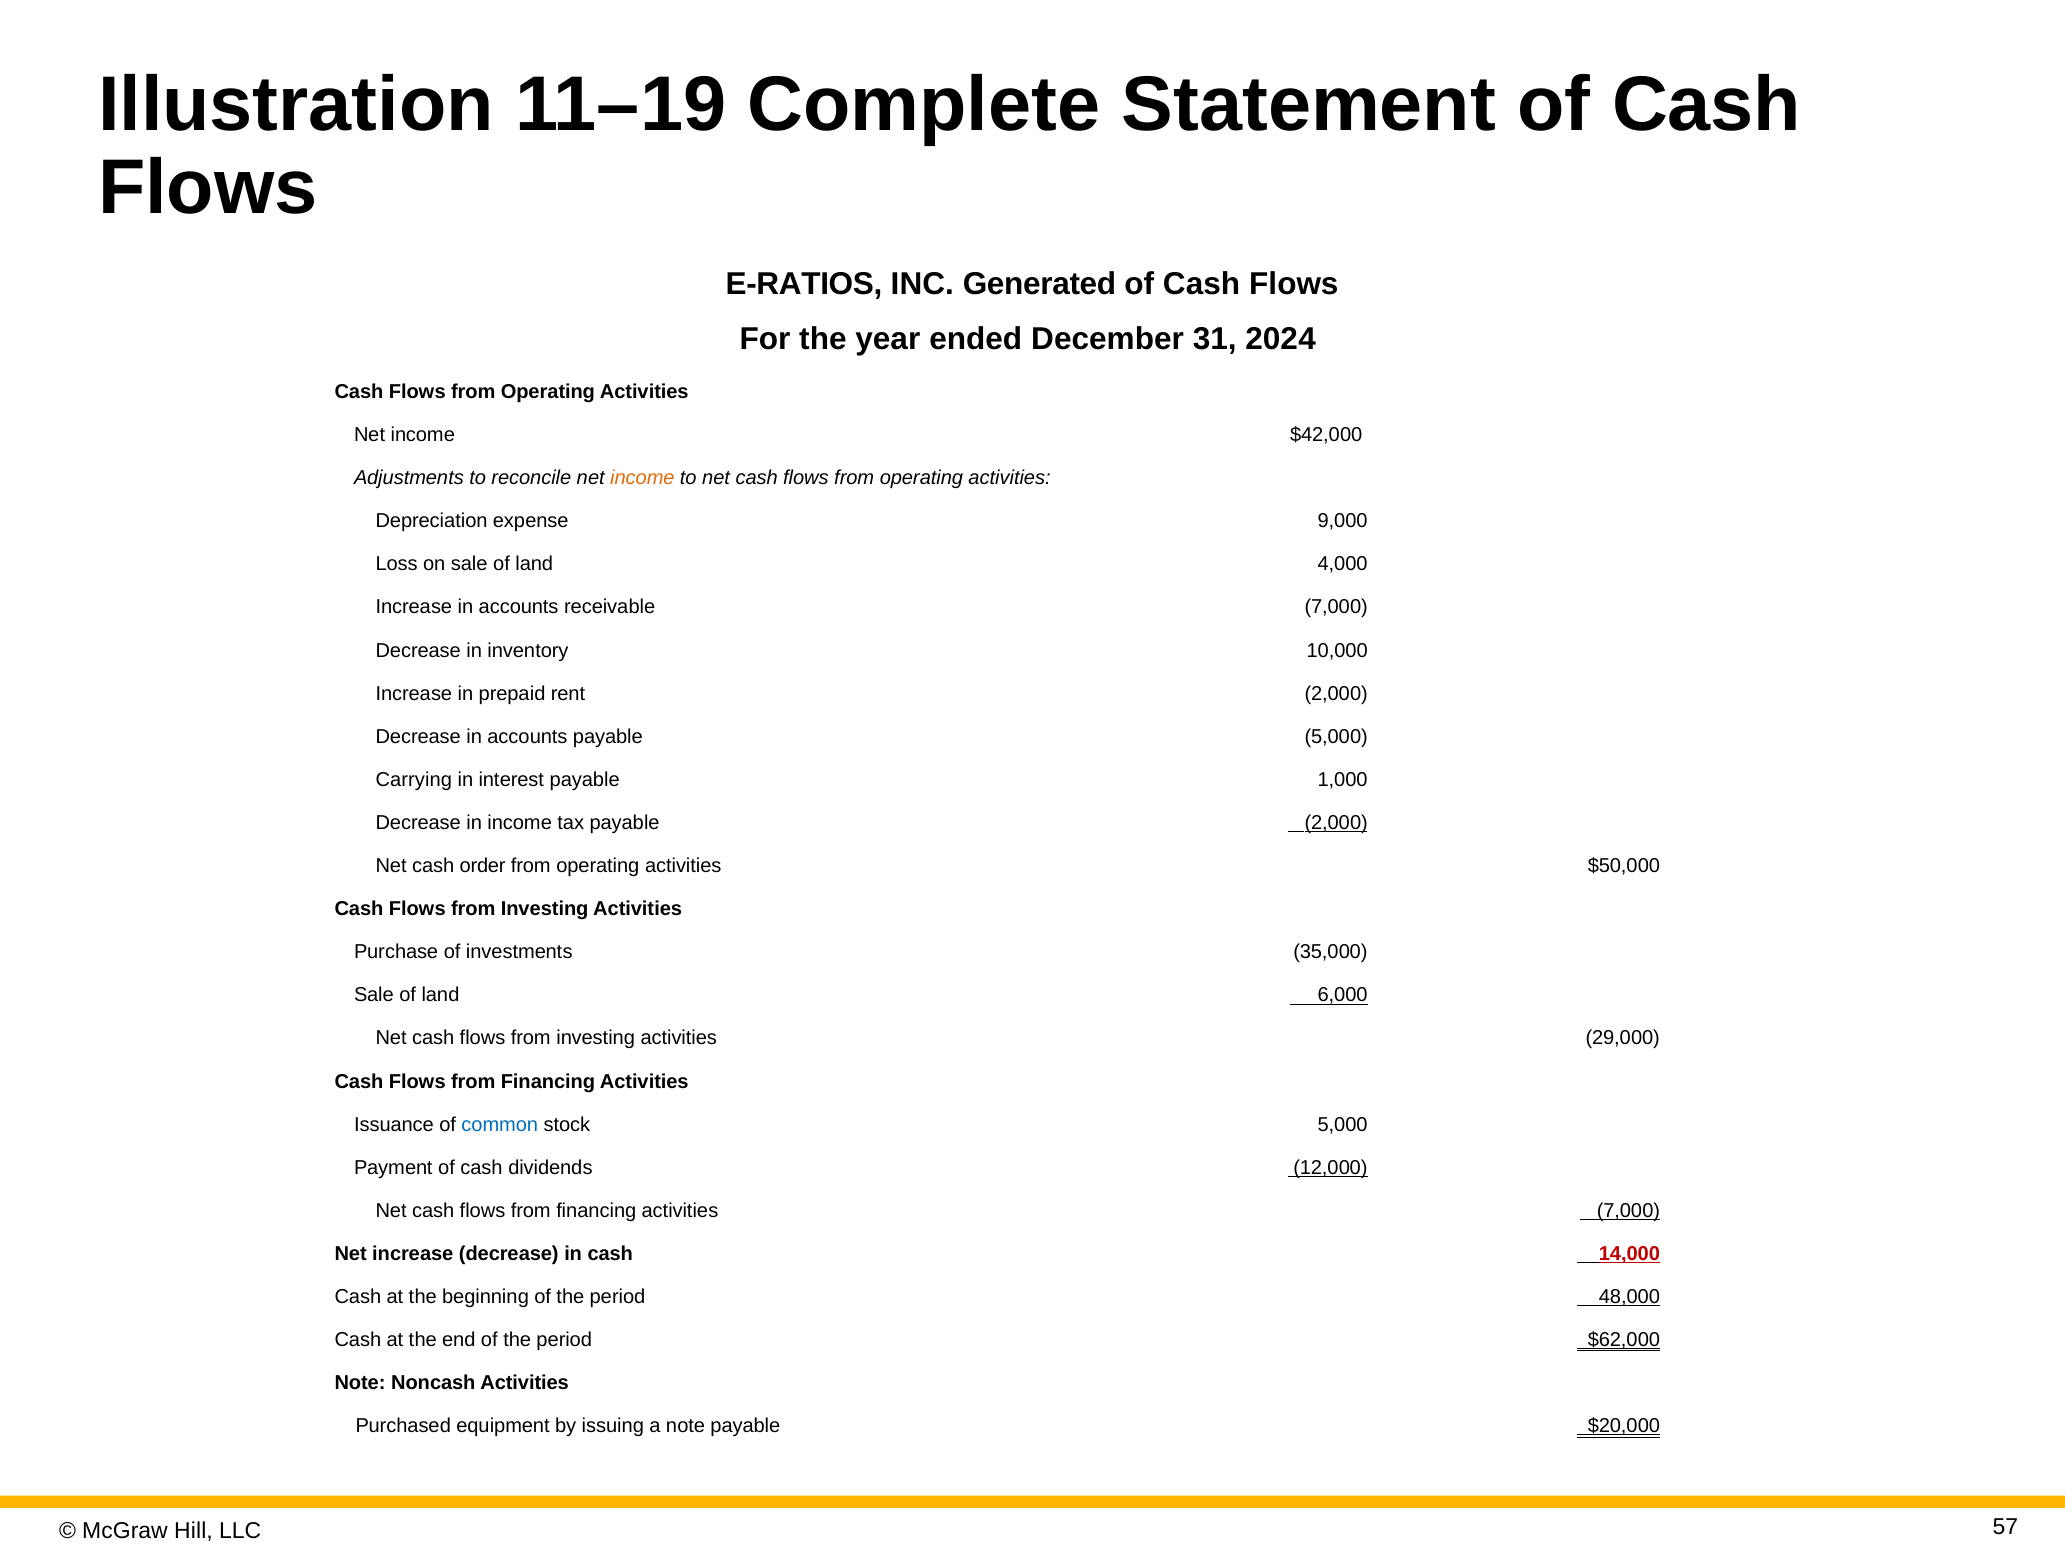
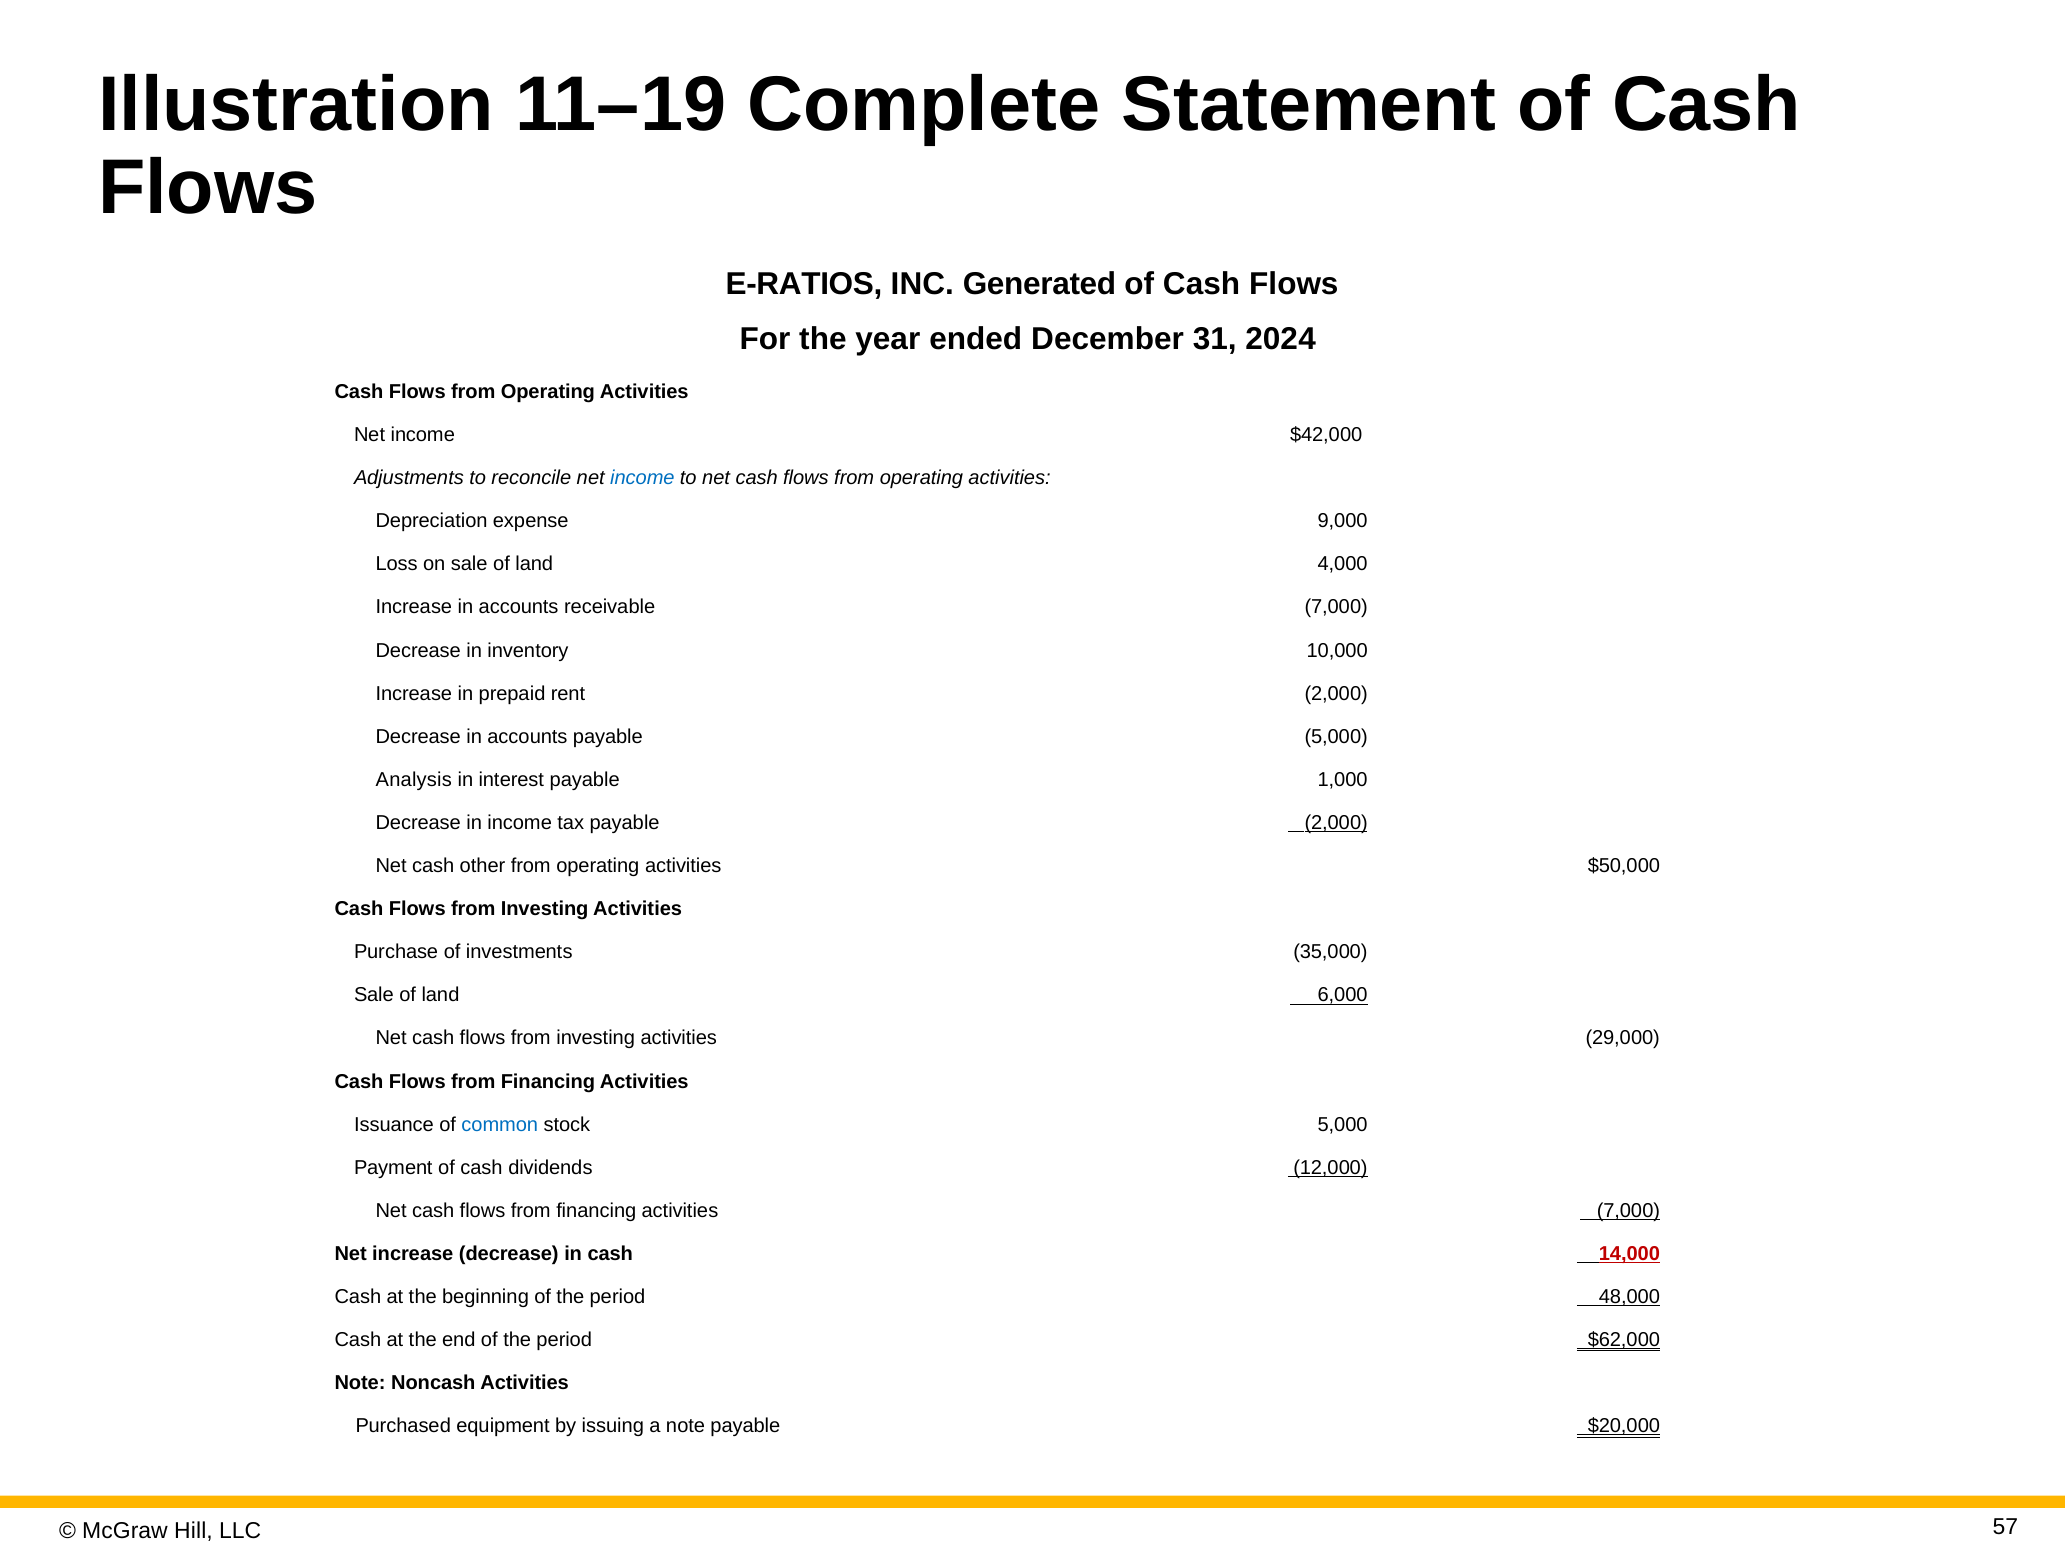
income colour: orange -> blue (642, 478)
Carrying: Carrying -> Analysis (414, 780)
order: order -> other (482, 866)
